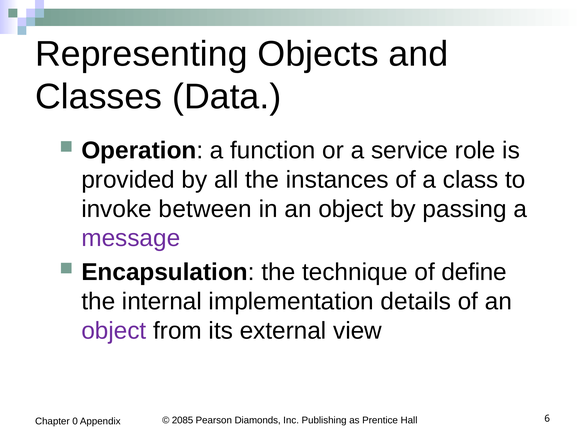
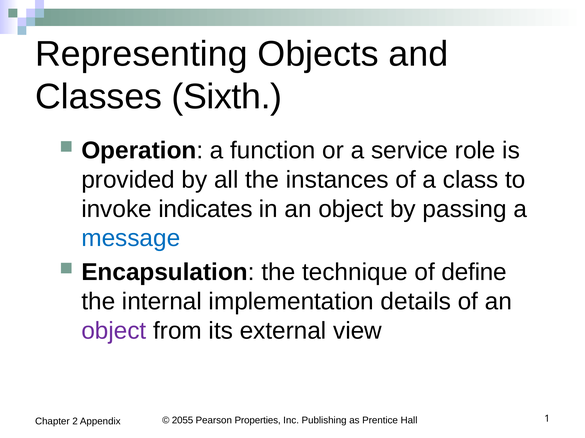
Data: Data -> Sixth (227, 97)
between: between -> indicates (205, 209)
message colour: purple -> blue (131, 239)
2085: 2085 -> 2055 (183, 421)
Diamonds: Diamonds -> Properties (258, 421)
6: 6 -> 1 (547, 419)
0: 0 -> 2 (75, 422)
